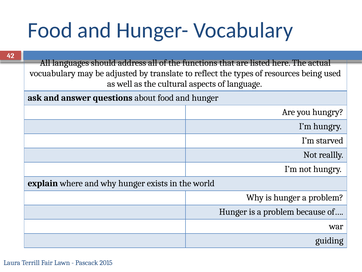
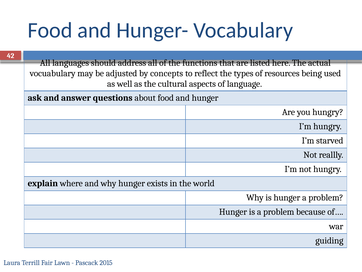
translate: translate -> concepts (167, 73)
